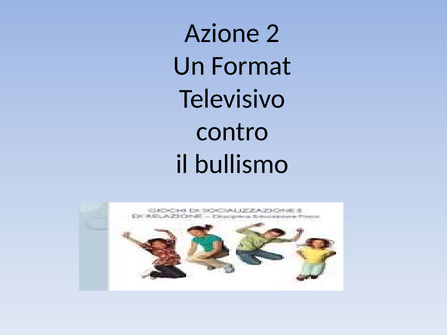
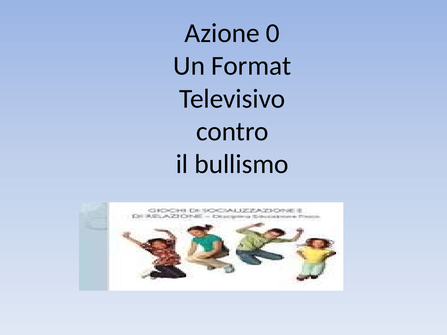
2: 2 -> 0 (273, 33)
